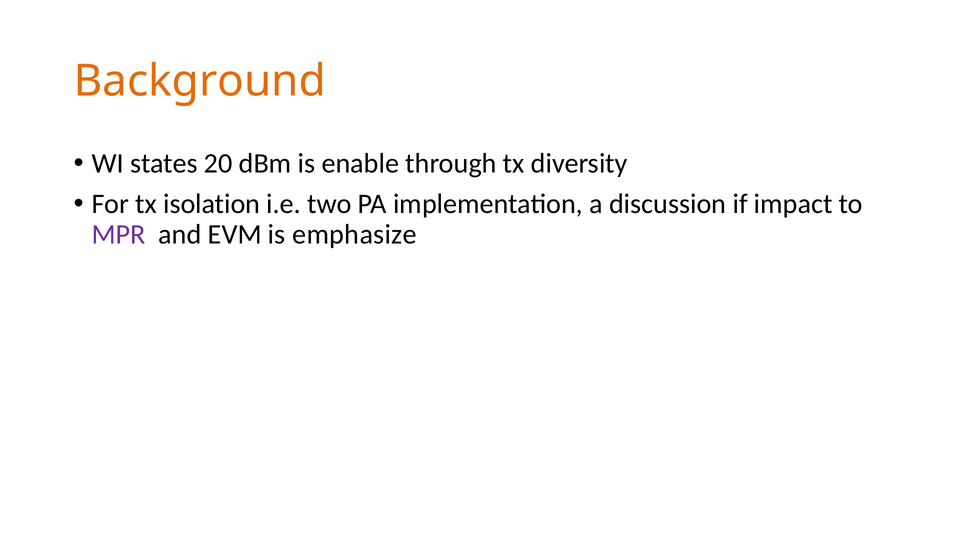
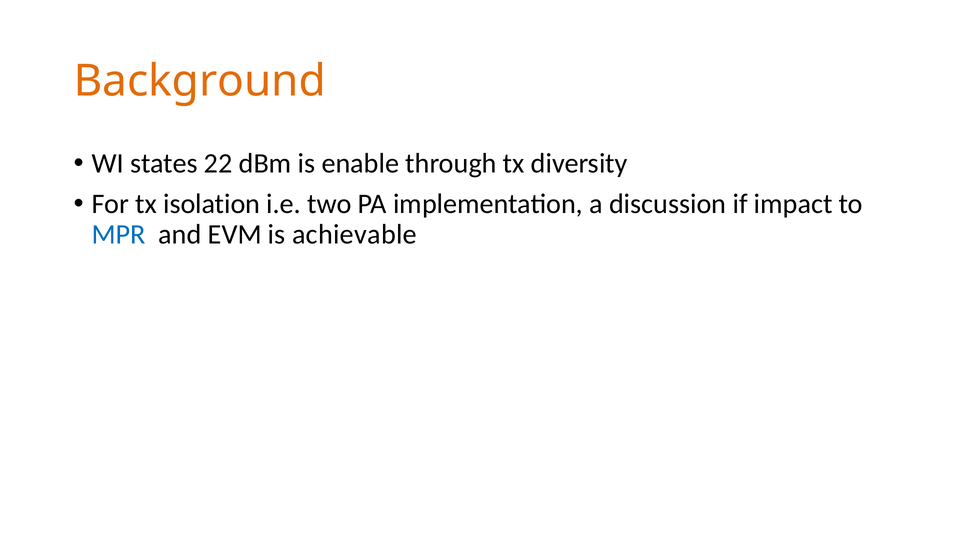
20: 20 -> 22 (218, 163)
MPR colour: purple -> blue (119, 235)
emphasize: emphasize -> achievable (355, 235)
